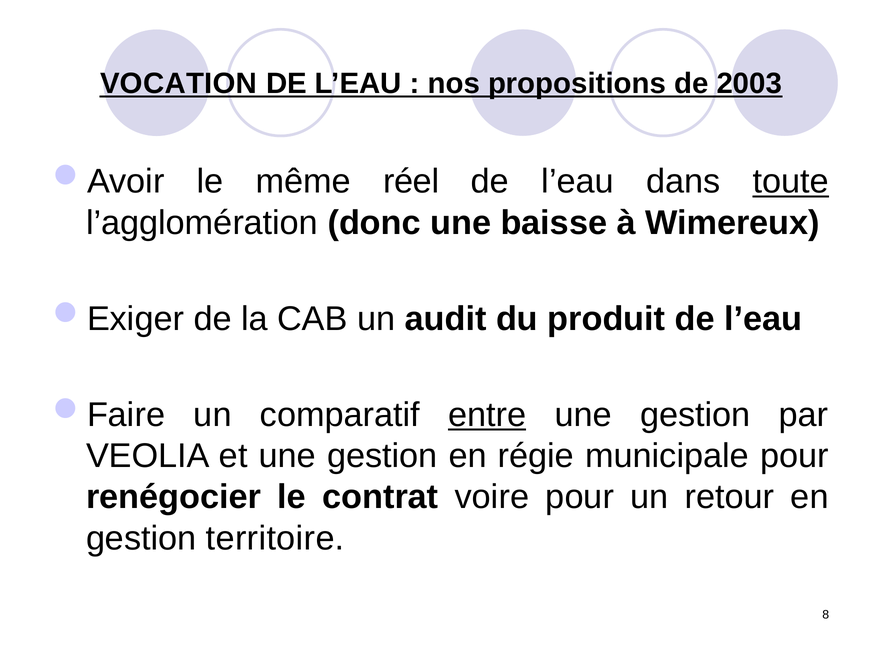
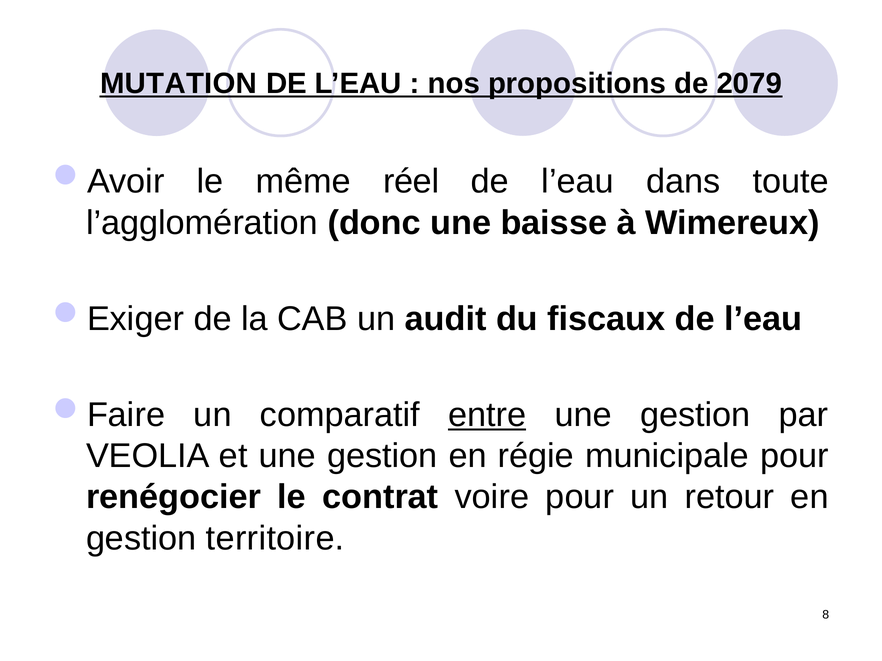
VOCATION: VOCATION -> MUTATION (179, 84)
2003: 2003 -> 2079 (749, 84)
toute underline: present -> none (791, 182)
produit: produit -> fiscaux (606, 319)
